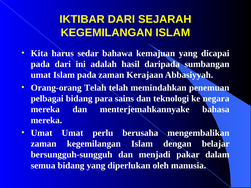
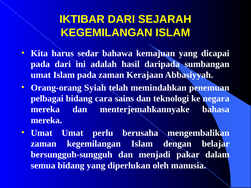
Orang-orang Telah: Telah -> Syiah (95, 88)
para: para -> cara (104, 99)
